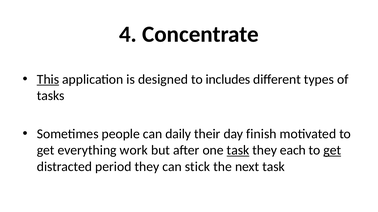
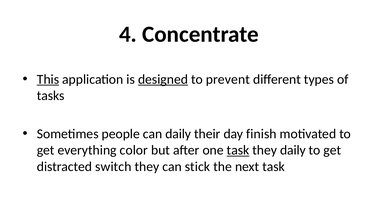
designed underline: none -> present (163, 80)
includes: includes -> prevent (228, 80)
work: work -> color (134, 151)
they each: each -> daily (293, 151)
get underline: present -> none (332, 151)
period: period -> switch (113, 167)
